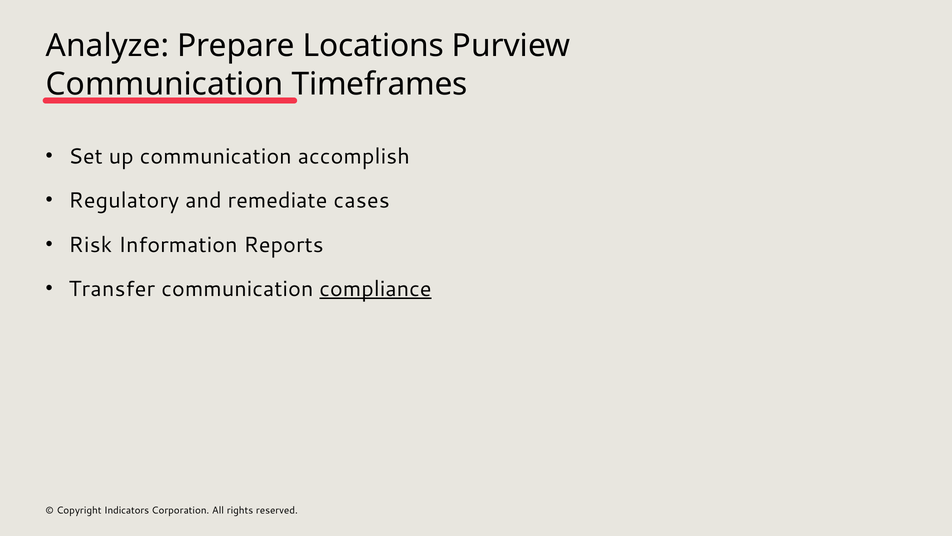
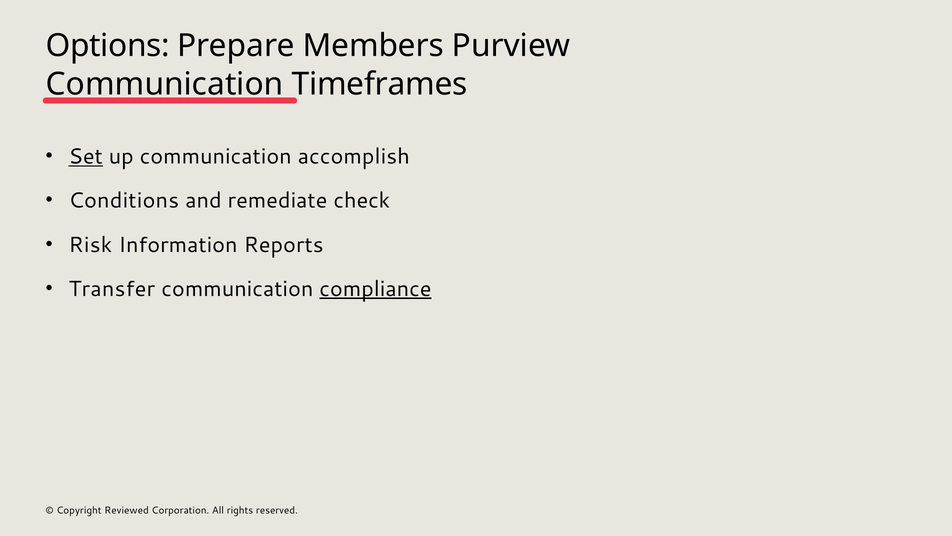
Analyze: Analyze -> Options (108, 46)
Locations: Locations -> Members (373, 46)
Set underline: none -> present (86, 157)
Regulatory: Regulatory -> Conditions (124, 201)
cases: cases -> check (362, 201)
Indicators: Indicators -> Reviewed (127, 510)
